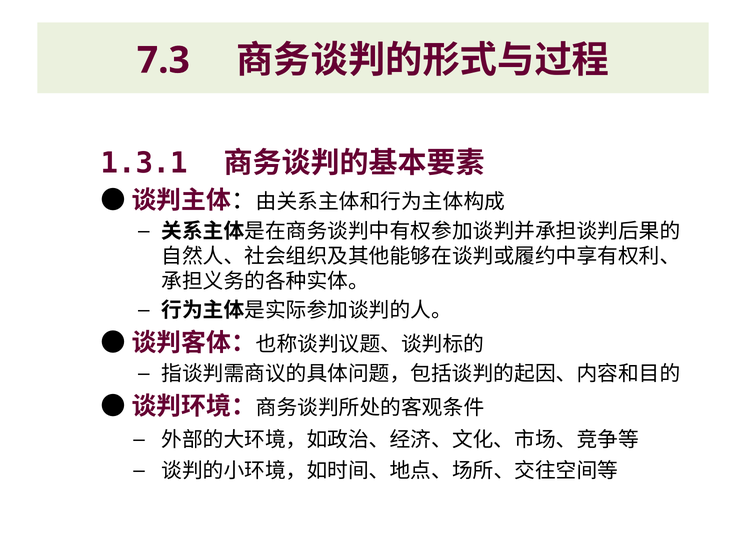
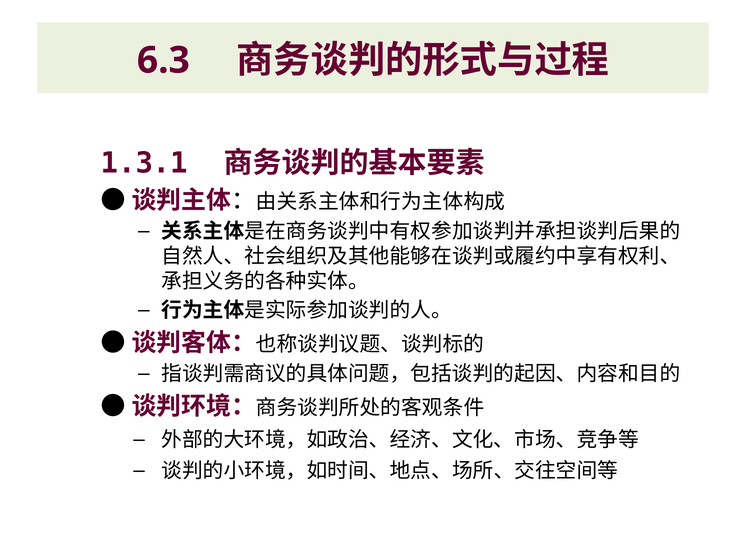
7.3: 7.3 -> 6.3 (163, 60)
